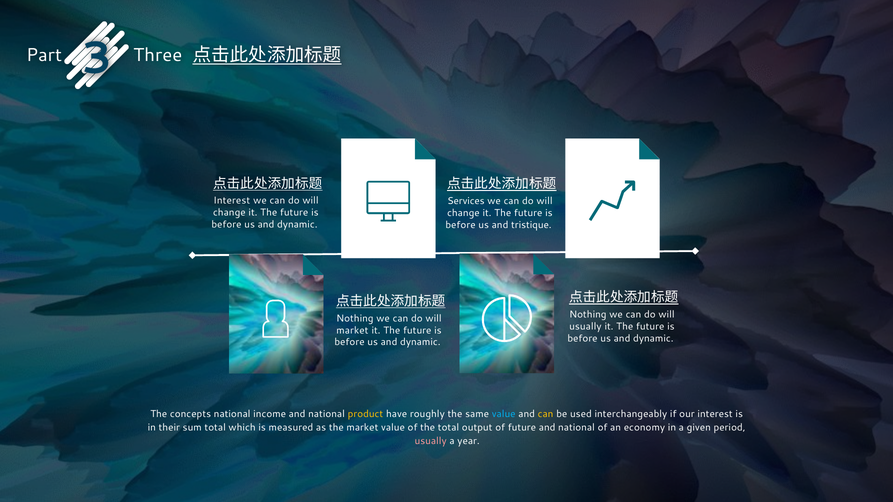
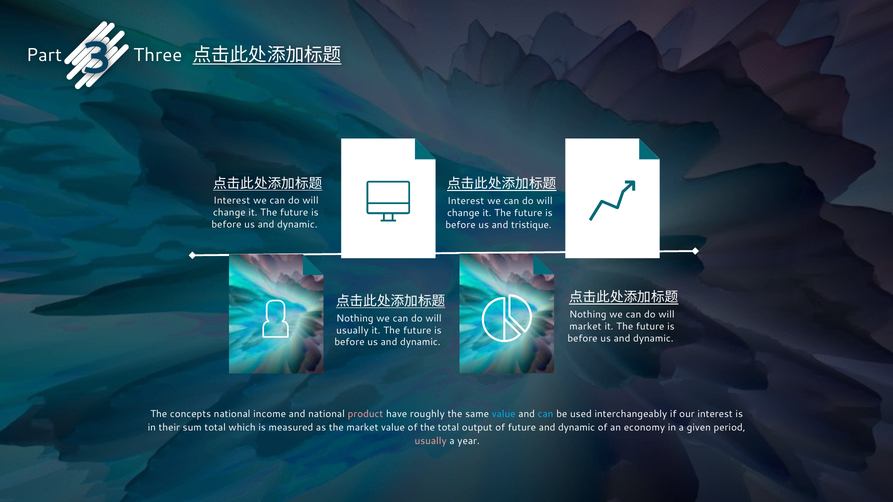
Services: Services -> Interest (466, 201)
usually: usually -> market (585, 327)
market: market -> usually (352, 330)
product colour: yellow -> pink (365, 414)
can colour: yellow -> light blue (546, 414)
national: national -> dynamic (577, 428)
